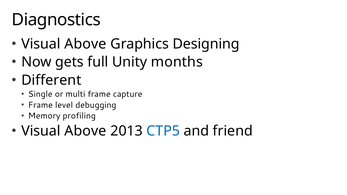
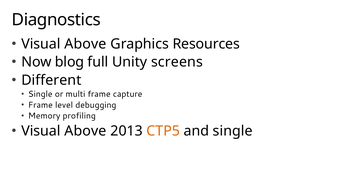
Designing: Designing -> Resources (206, 44)
gets: gets -> blog (70, 62)
months: months -> screens (177, 62)
CTP5 colour: blue -> orange (163, 131)
and friend: friend -> single (233, 131)
